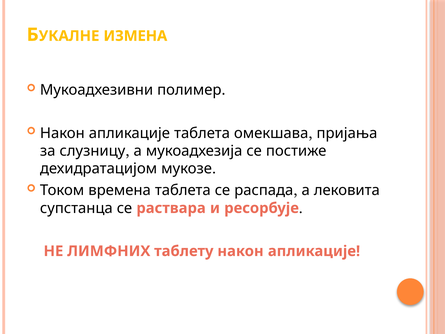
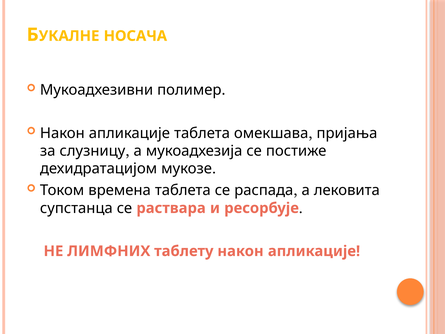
ИЗМЕНА: ИЗМЕНА -> НОСАЧА (135, 36)
